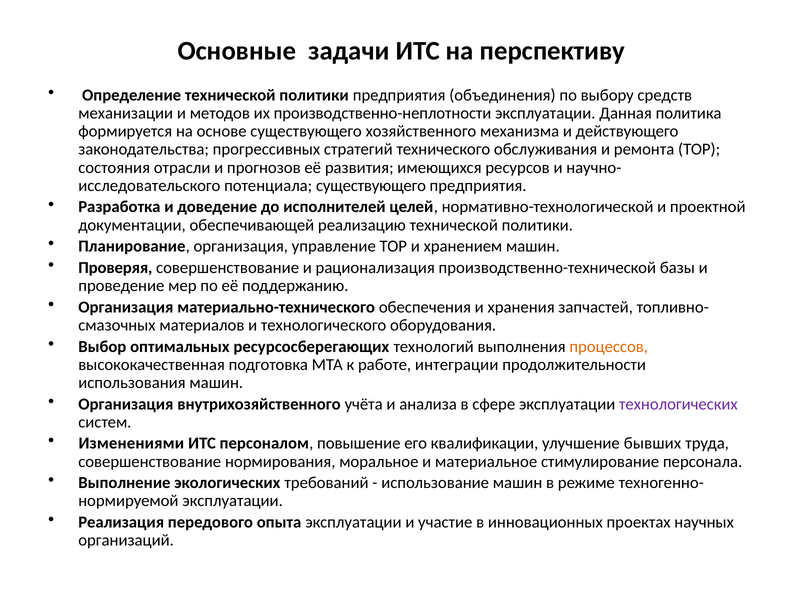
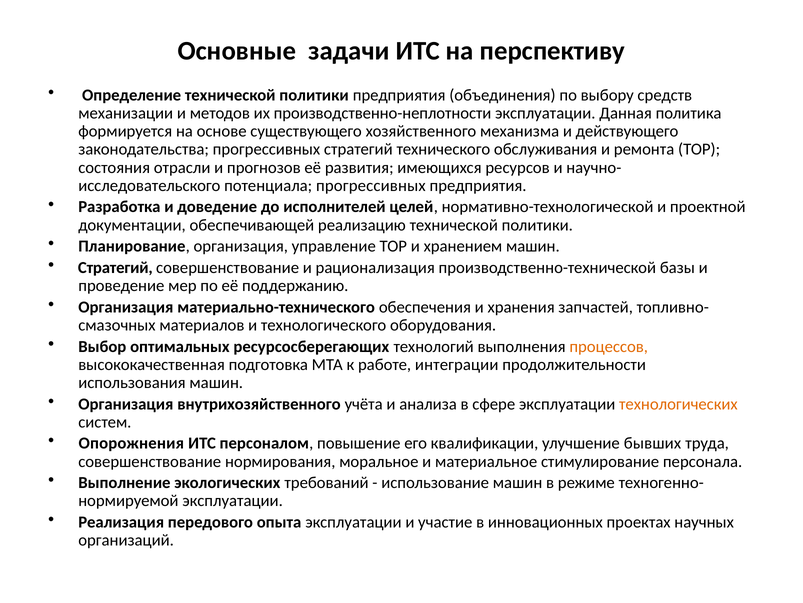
потенциала существующего: существующего -> прогрессивных (371, 185)
Проверяя: Проверяя -> Стратегий (115, 267)
технологических colour: purple -> orange (678, 404)
Изменениями: Изменениями -> Опорожнения (131, 443)
